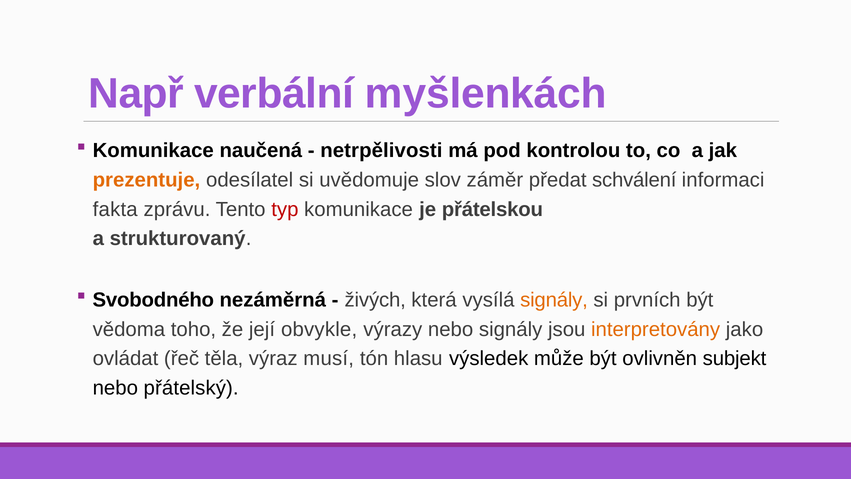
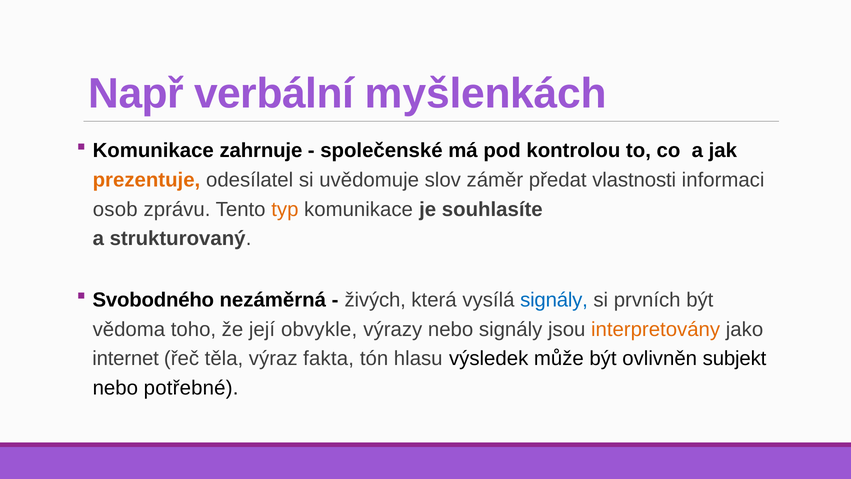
naučená: naučená -> zahrnuje (261, 151)
netrpělivosti: netrpělivosti -> společenské (381, 151)
schválení: schválení -> vlastnosti (634, 180)
fakta: fakta -> osob (115, 209)
typ colour: red -> orange (285, 209)
přátelskou: přátelskou -> souhlasíte (492, 209)
signály colour: orange -> blue (554, 300)
ovládat: ovládat -> internet (126, 358)
musí: musí -> fakta (329, 358)
přátelský: přátelský -> potřebné (191, 388)
